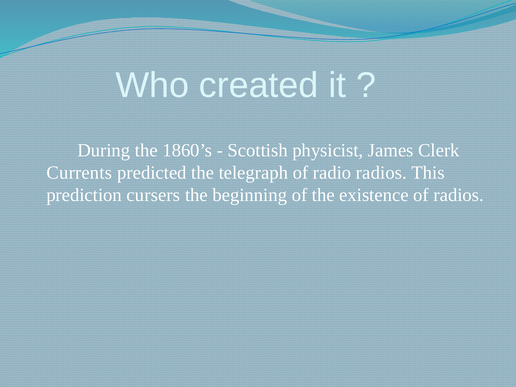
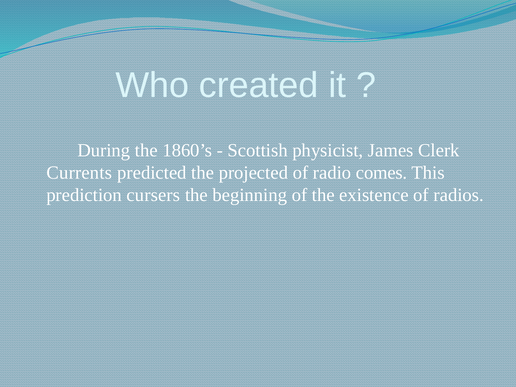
telegraph: telegraph -> projected (253, 173)
radio radios: radios -> comes (382, 173)
